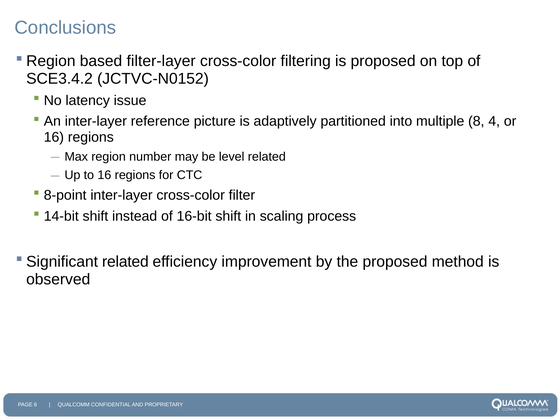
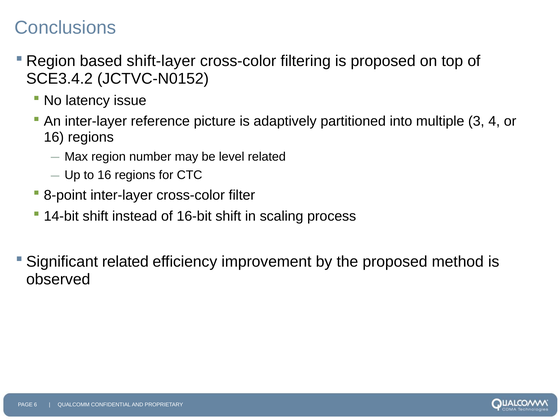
filter-layer: filter-layer -> shift-layer (161, 61)
8: 8 -> 3 (476, 121)
